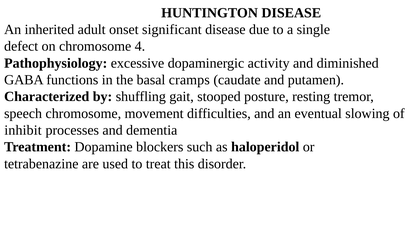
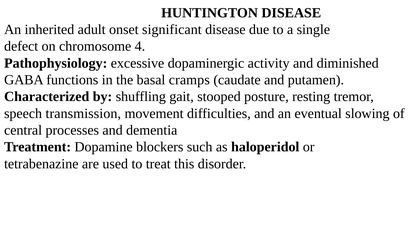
speech chromosome: chromosome -> transmission (83, 113)
inhibit: inhibit -> central (23, 130)
